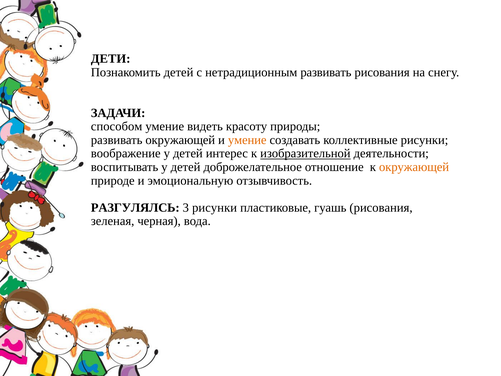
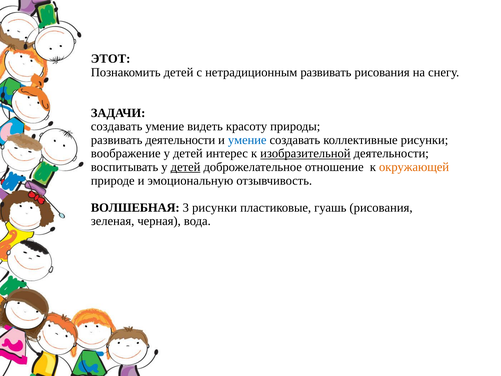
ДЕТИ: ДЕТИ -> ЭТОТ (111, 59)
способом: способом -> создавать (117, 126)
развивать окружающей: окружающей -> деятельности (180, 140)
умение colour: orange -> blue (247, 140)
детей underline: none -> present (186, 167)
РАЗГУЛЯЛСЬ: РАЗГУЛЯЛСЬ -> ВОЛШЕБНАЯ (135, 208)
